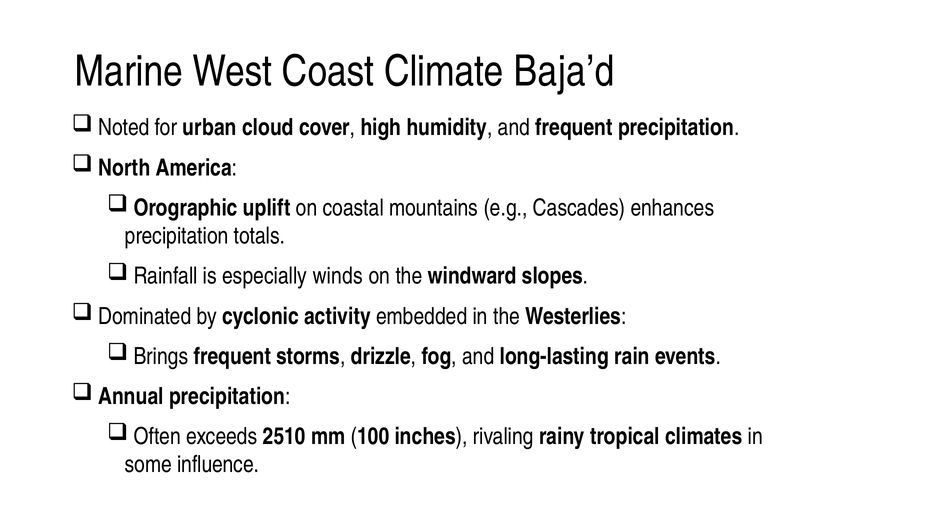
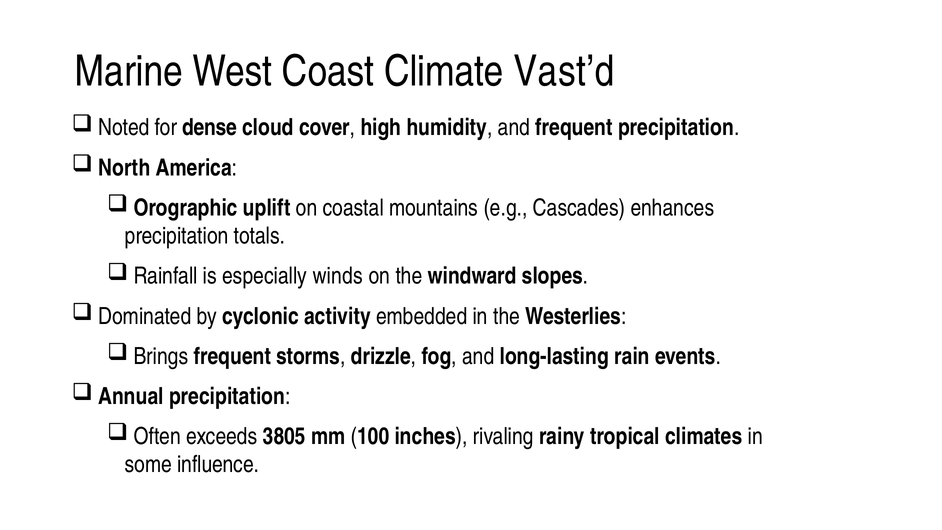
Baja’d: Baja’d -> Vast’d (564, 71)
urban: urban -> dense (210, 128)
2510: 2510 -> 3805 (284, 436)
